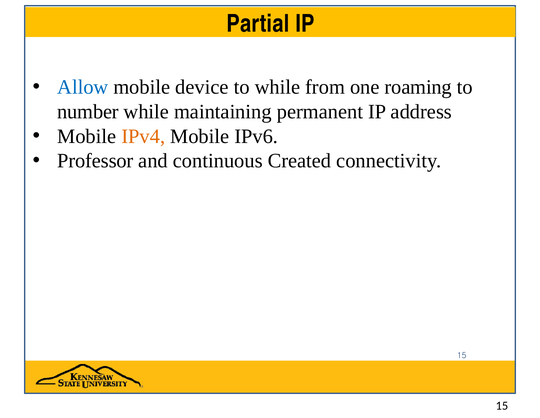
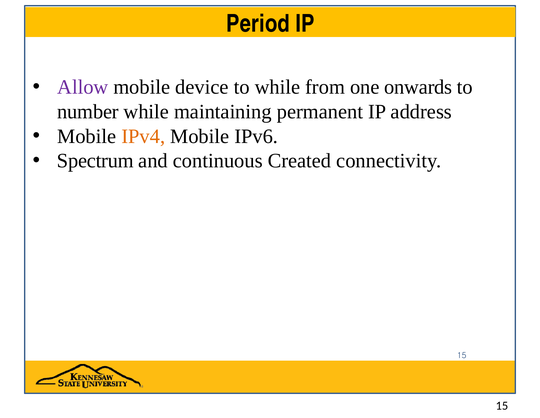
Partial: Partial -> Period (258, 24)
Allow colour: blue -> purple (83, 87)
roaming: roaming -> onwards (418, 87)
Professor: Professor -> Spectrum (95, 161)
